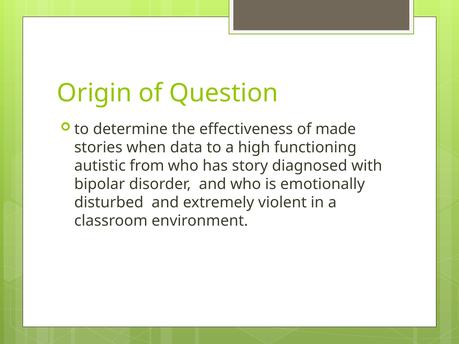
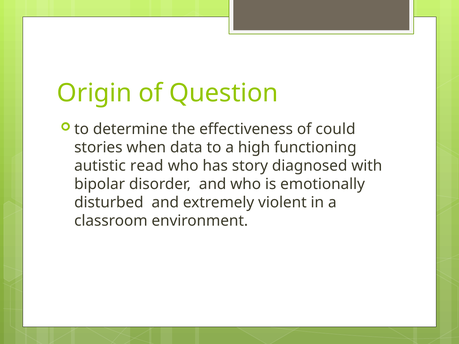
made: made -> could (336, 129)
from: from -> read (147, 166)
